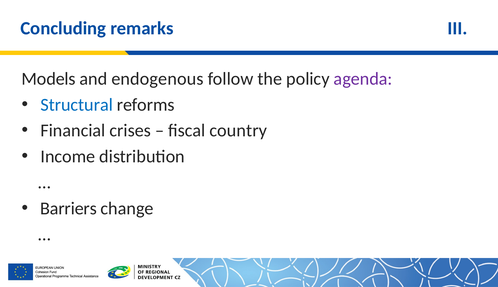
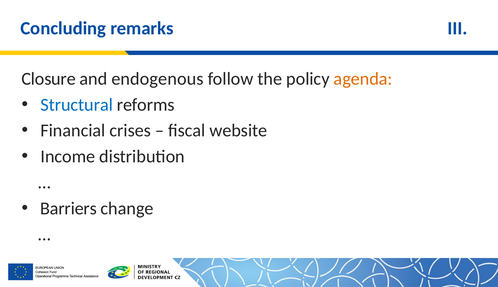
Models: Models -> Closure (49, 79)
agenda colour: purple -> orange (363, 79)
country: country -> website (238, 131)
